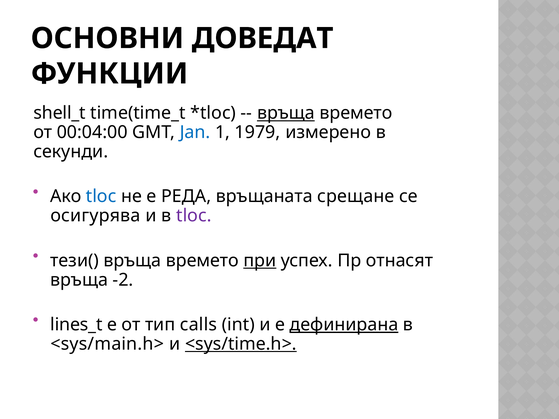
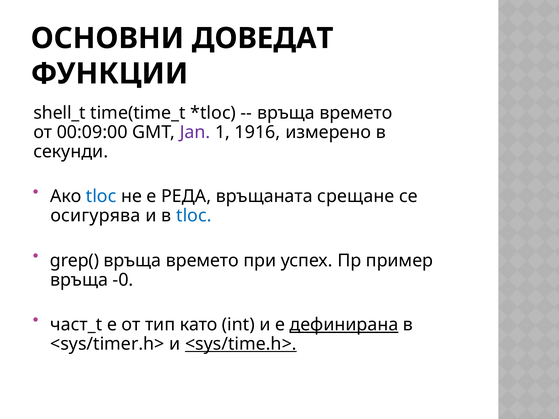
връща underline: present -> none (286, 113)
00:04:00: 00:04:00 -> 00:09:00 (92, 132)
Jan colour: blue -> purple (195, 132)
1979: 1979 -> 1916 (257, 132)
tloc colour: purple -> blue (194, 216)
тези(: тези( -> grep( (75, 261)
при underline: present -> none (260, 261)
отнасят: отнасят -> пример (399, 261)
-2: -2 -> -0 (123, 280)
lines_t: lines_t -> част_t (76, 325)
calls: calls -> като (199, 325)
<sys/main.h>: <sys/main.h> -> <sys/timer.h> (107, 344)
